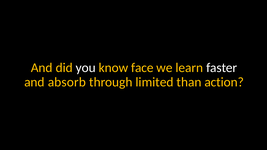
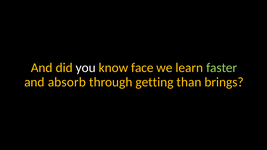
faster colour: white -> light green (222, 68)
limited: limited -> getting (154, 82)
action: action -> brings (224, 82)
